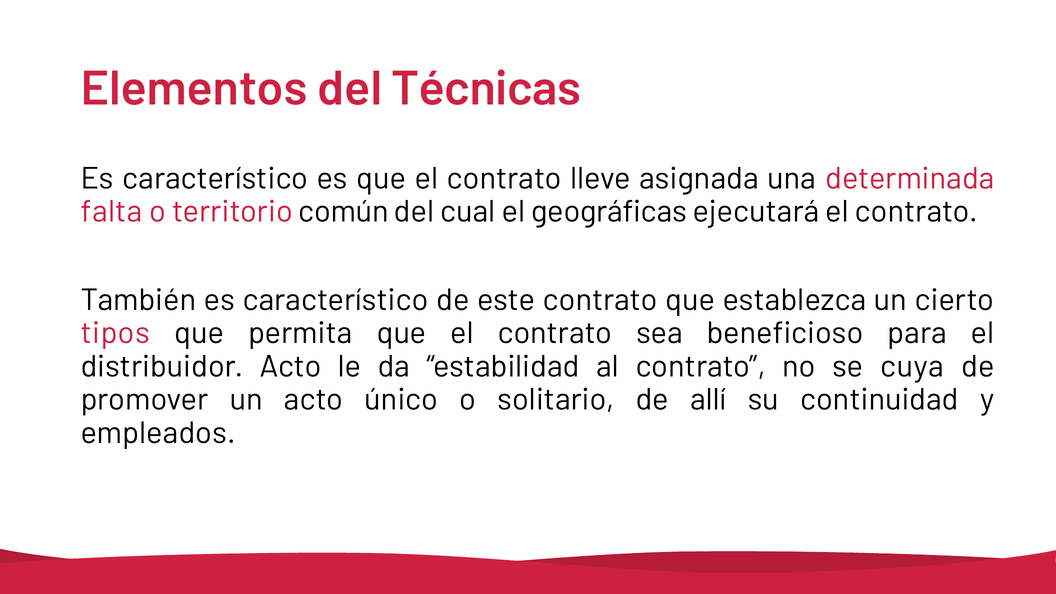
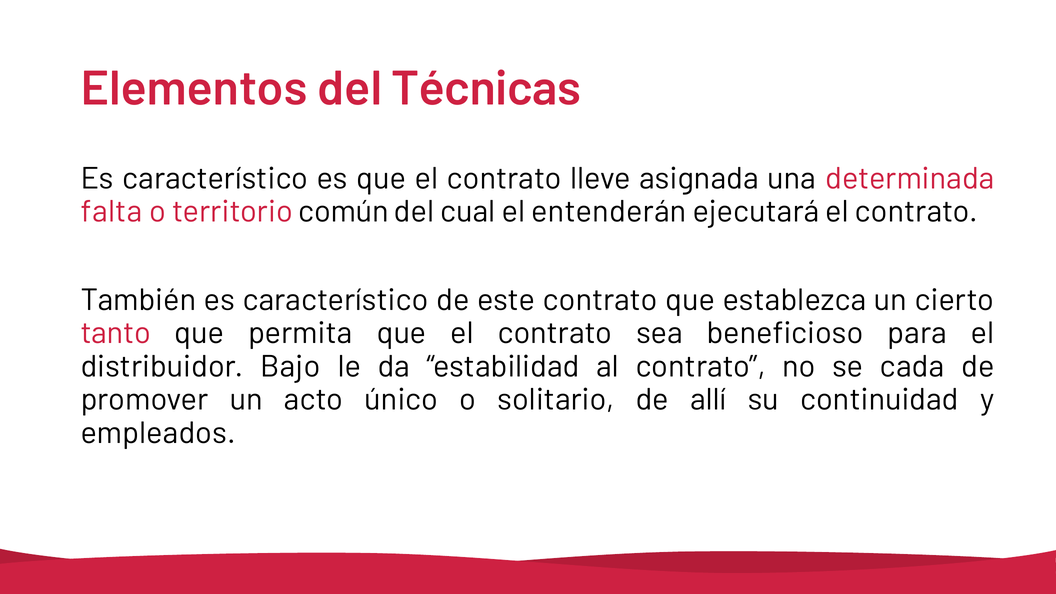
geográficas: geográficas -> entenderán (609, 212)
tipos: tipos -> tanto (116, 333)
distribuidor Acto: Acto -> Bajo (290, 366)
cuya: cuya -> cada (912, 366)
